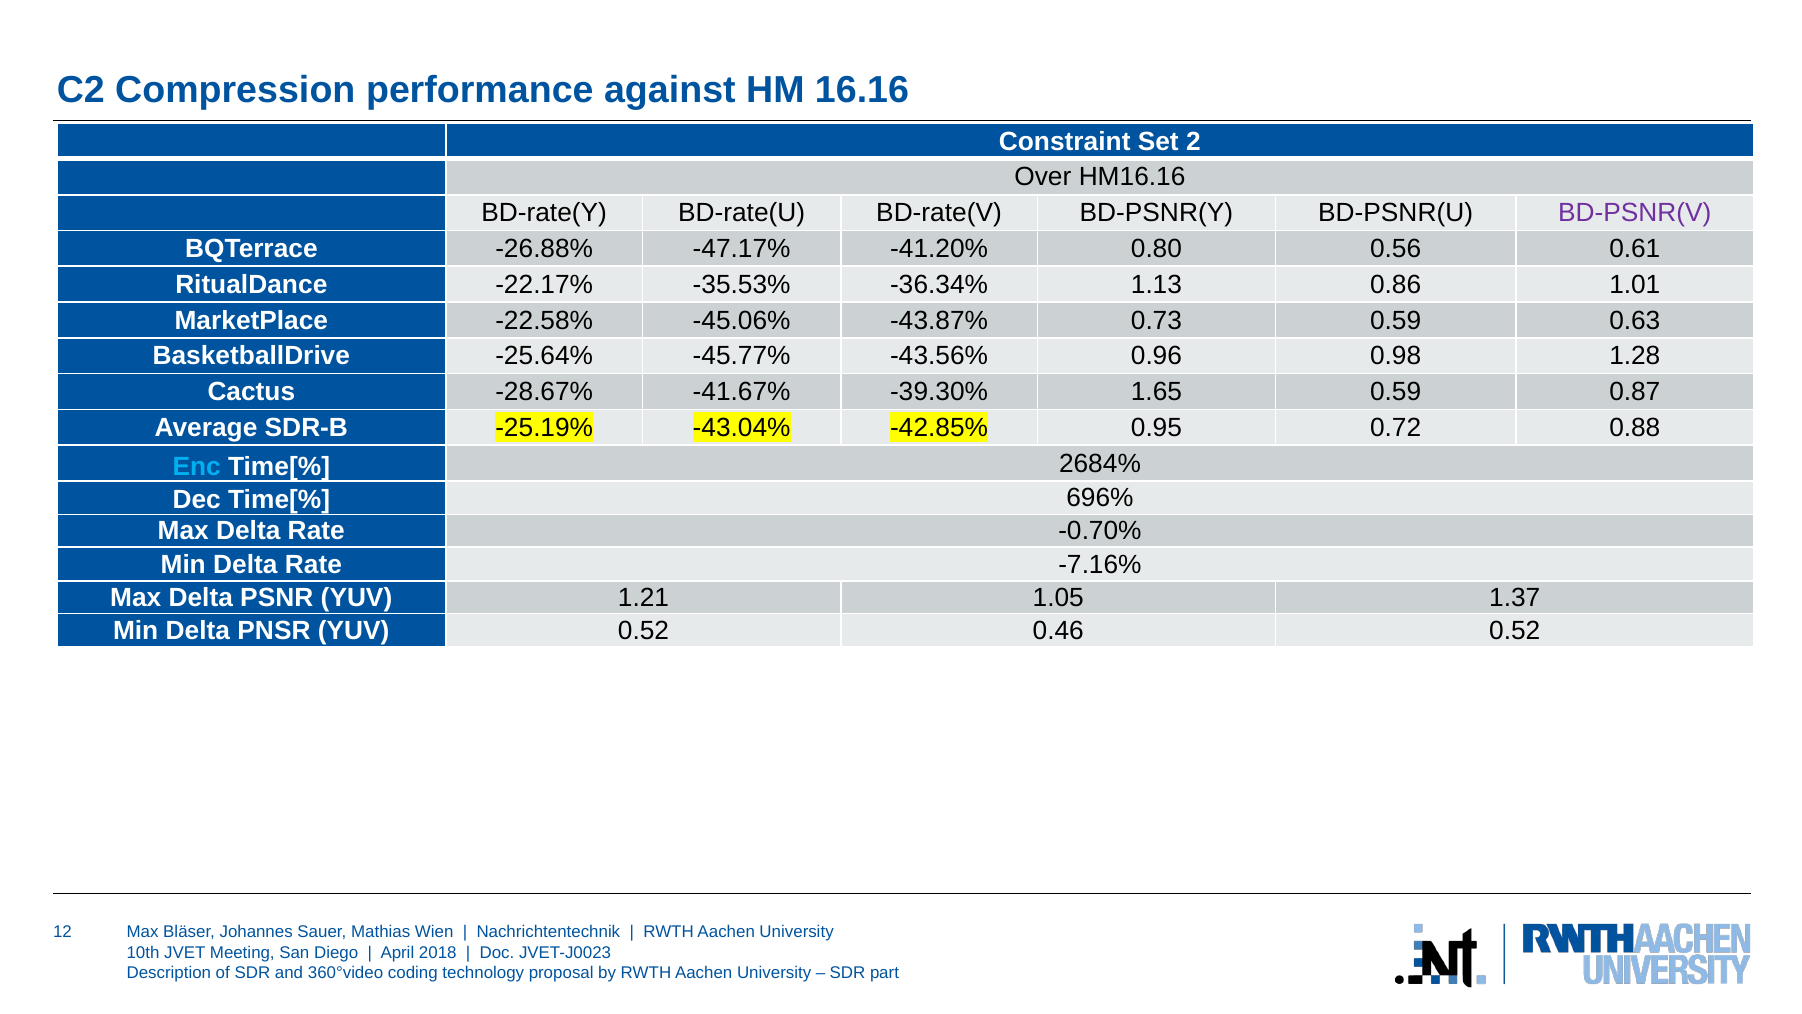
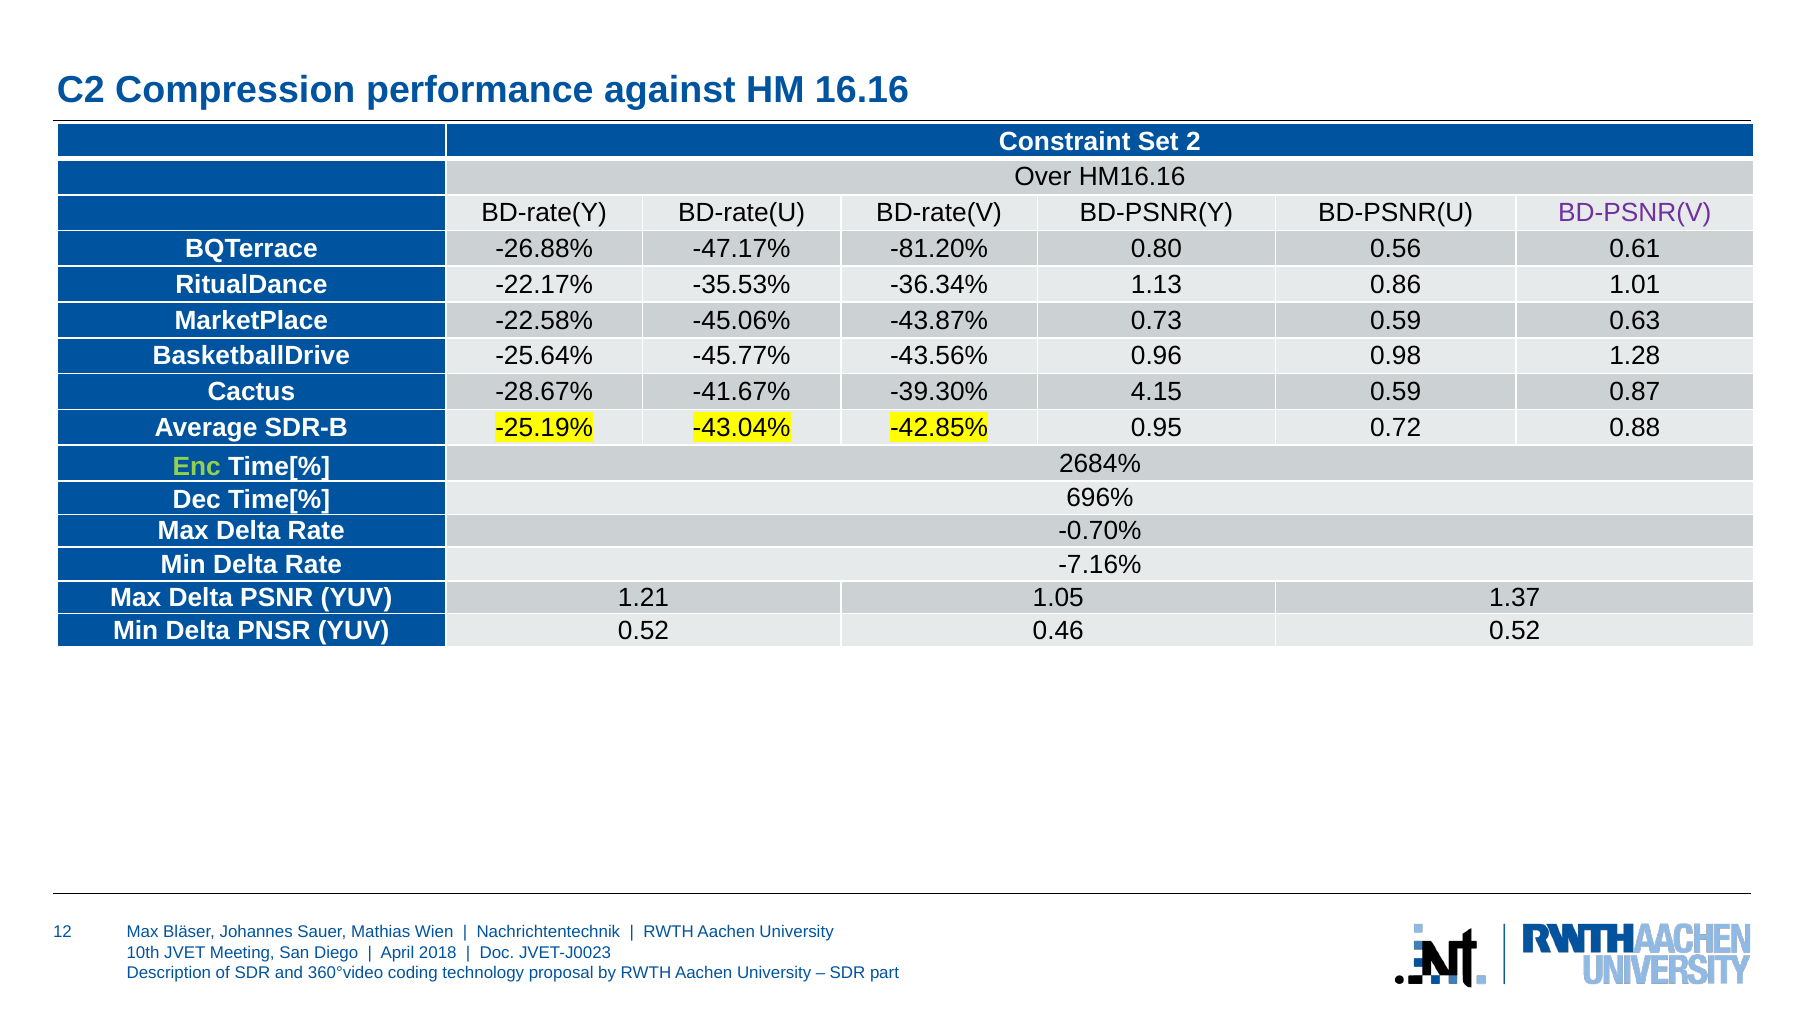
-41.20%: -41.20% -> -81.20% (939, 249)
1.65: 1.65 -> 4.15 (1156, 392)
Enc colour: light blue -> light green (197, 466)
